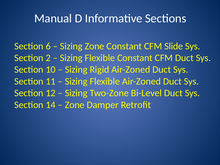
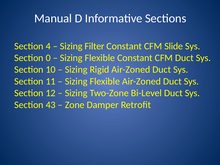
6: 6 -> 4 (48, 46)
Sizing Zone: Zone -> Filter (95, 46)
2: 2 -> 0 (48, 58)
14: 14 -> 43 (51, 105)
